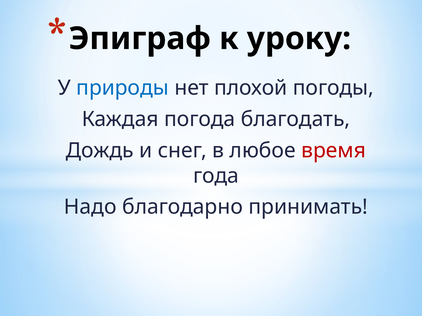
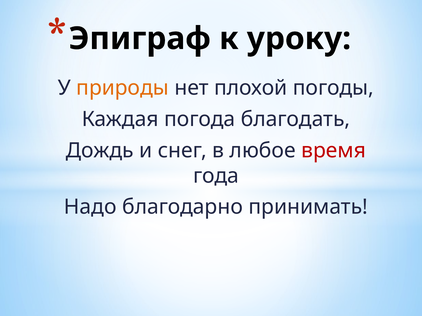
природы colour: blue -> orange (123, 88)
